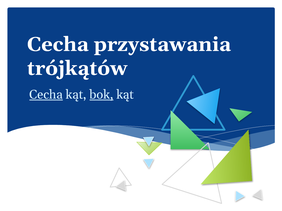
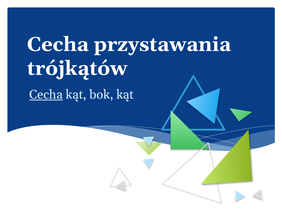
bok underline: present -> none (101, 95)
